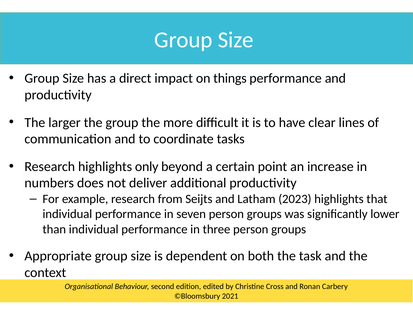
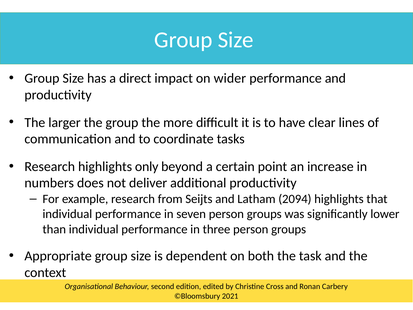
things: things -> wider (230, 78)
2023: 2023 -> 2094 (295, 199)
